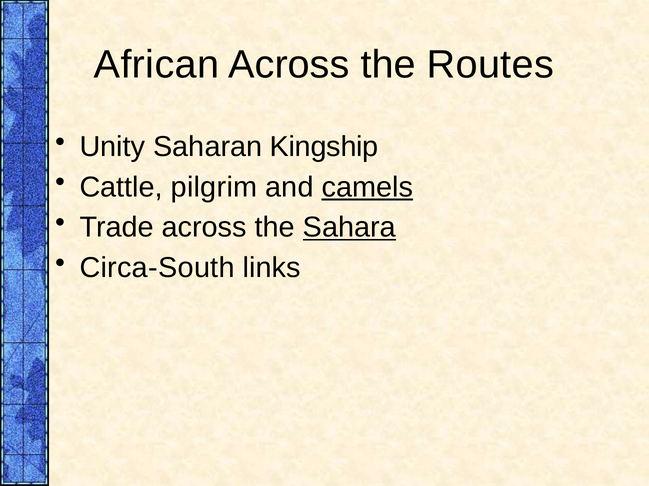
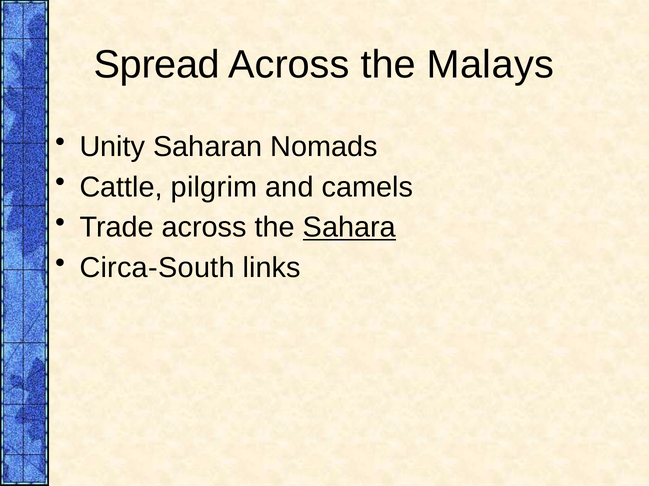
African: African -> Spread (157, 65)
Routes: Routes -> Malays (490, 65)
Kingship: Kingship -> Nomads (324, 147)
camels underline: present -> none (367, 187)
